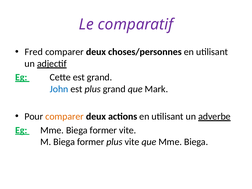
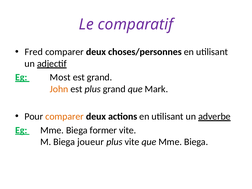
Cette: Cette -> Most (60, 77)
John colour: blue -> orange (59, 89)
M Biega former: former -> joueur (91, 142)
